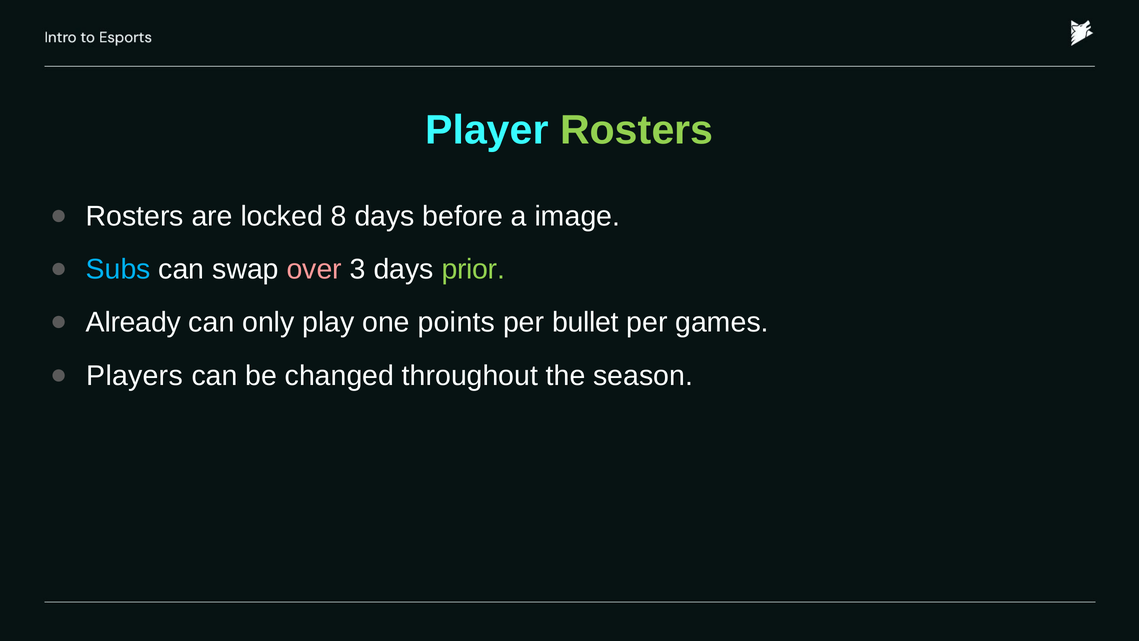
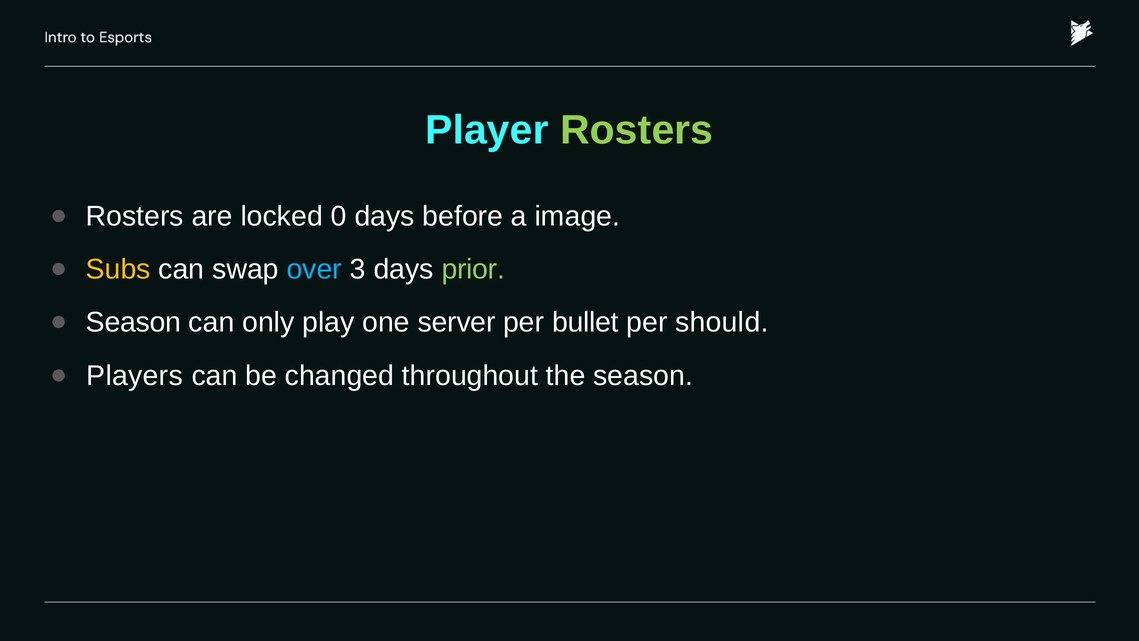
8: 8 -> 0 (339, 216)
Subs colour: light blue -> yellow (118, 269)
over colour: pink -> light blue (314, 269)
Already: Already -> Season (133, 322)
points: points -> server (457, 322)
games: games -> should (722, 322)
